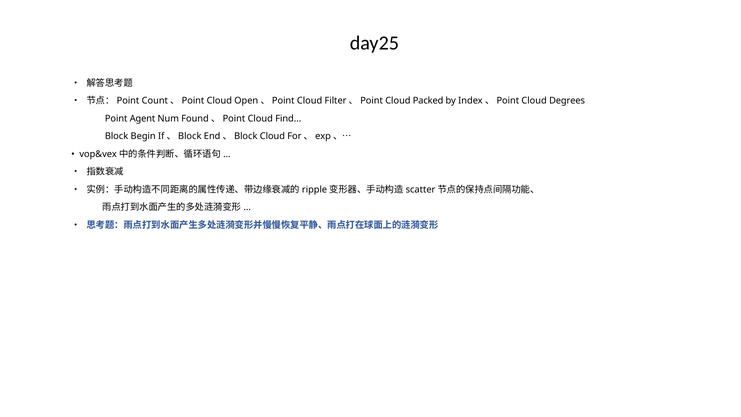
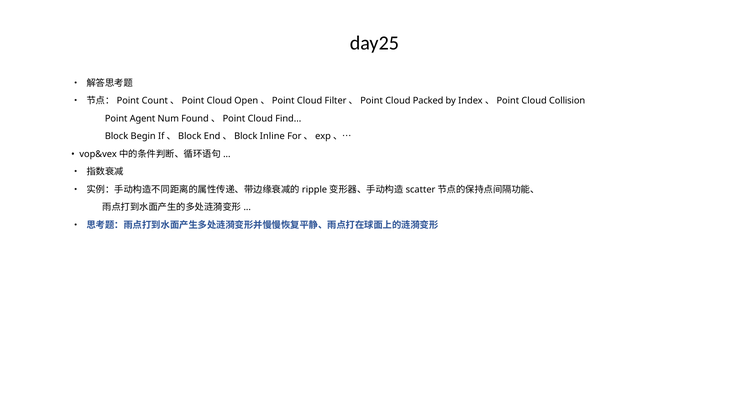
Degrees: Degrees -> Collision (567, 101)
End、Block Cloud: Cloud -> Inline (272, 136)
